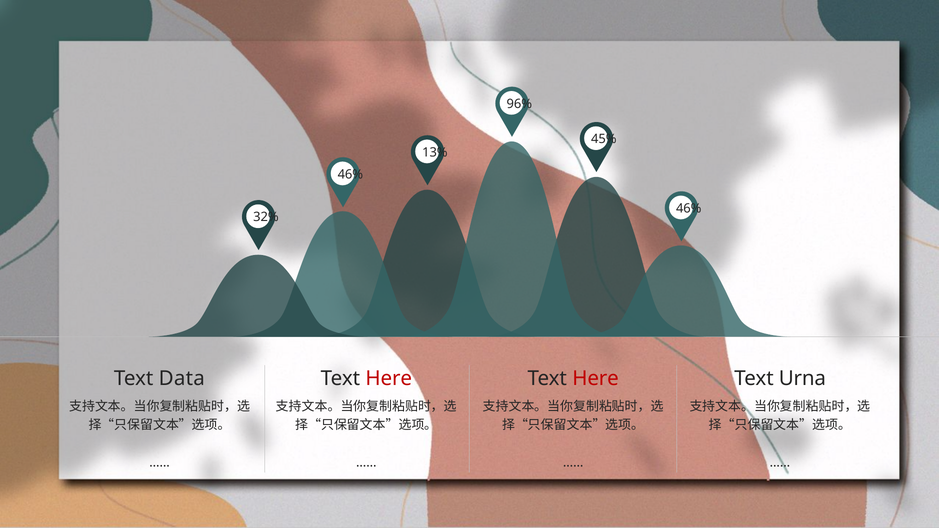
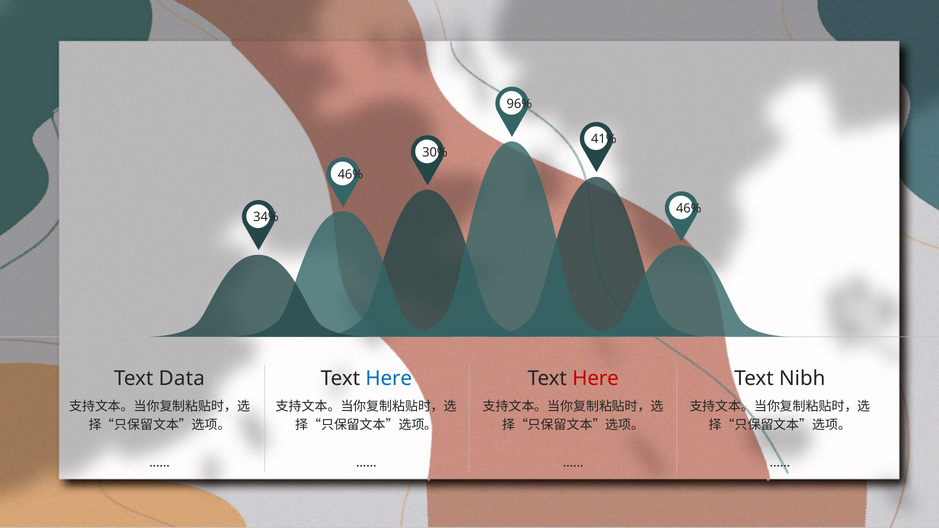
45%: 45% -> 41% (604, 139)
13%: 13% -> 30% (435, 152)
32%: 32% -> 34% (266, 217)
Here colour: red -> blue (389, 379)
Urna: Urna -> Nibh (802, 379)
